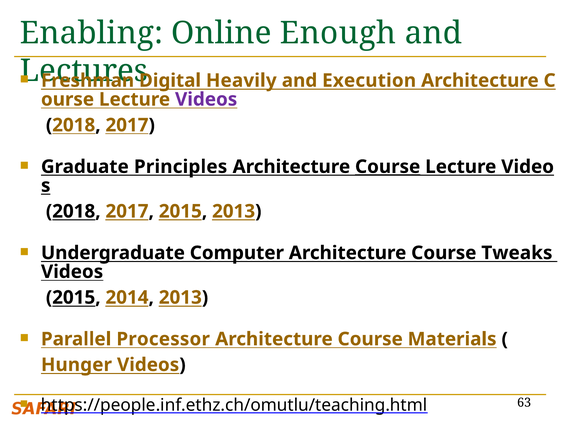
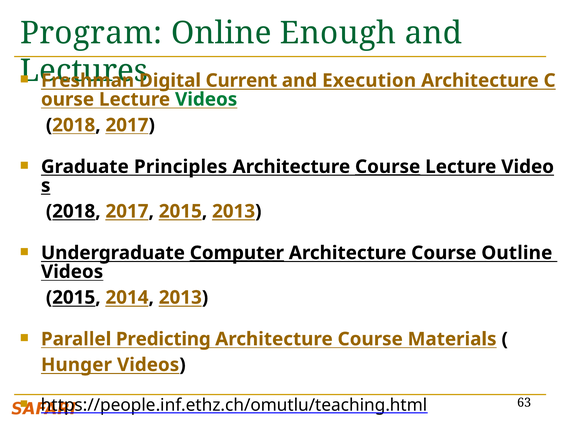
Enabling: Enabling -> Program (91, 33)
Heavily: Heavily -> Current (241, 80)
Videos colour: purple -> green (206, 99)
Computer underline: none -> present (237, 253)
Tweaks: Tweaks -> Outline (517, 253)
Processor: Processor -> Predicting (163, 339)
